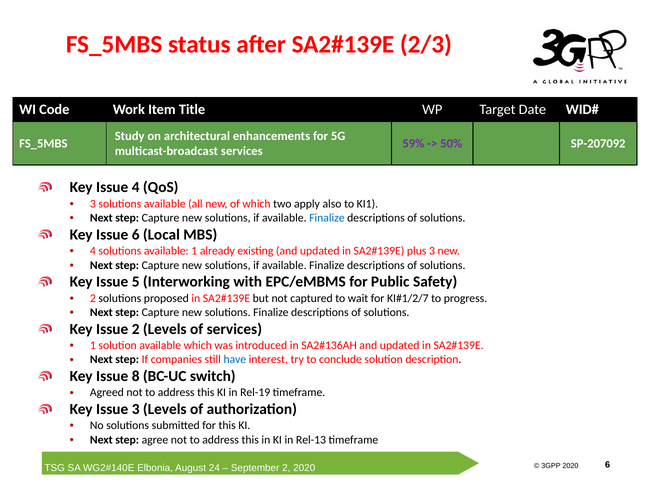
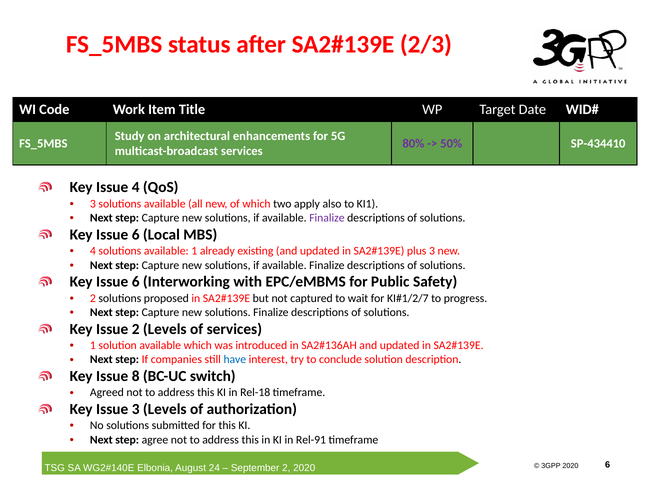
59%: 59% -> 80% (413, 144)
SP-207092: SP-207092 -> SP-434410 (598, 144)
Finalize colour: blue -> purple (327, 218)
5: 5 -> 6 (136, 282)
Rel-19: Rel-19 -> Rel-18 (255, 393)
Rel-13: Rel-13 -> Rel-91 (311, 440)
